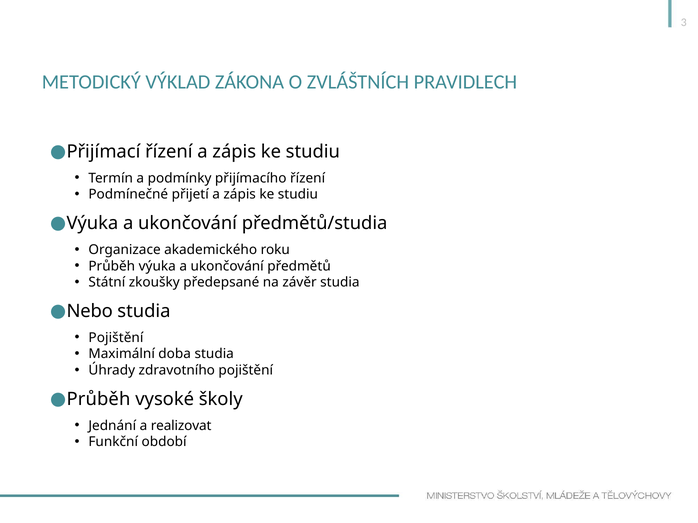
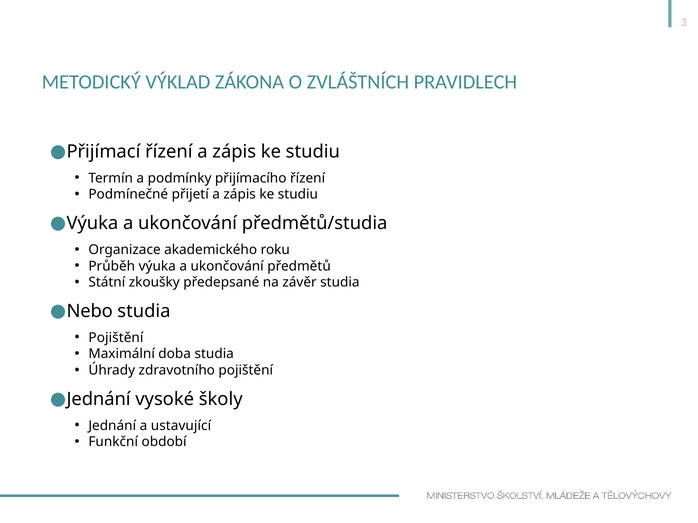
Průběh: Průběh -> Jednání (99, 399)
realizovat: realizovat -> ustavující (181, 426)
